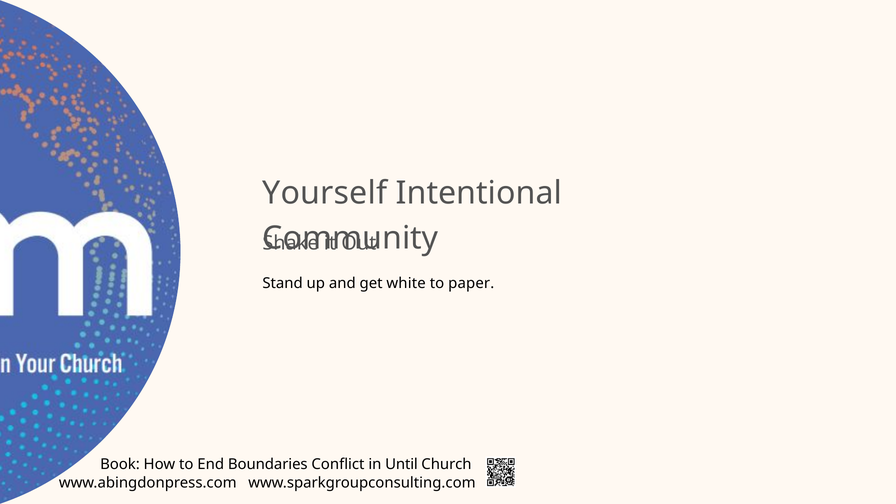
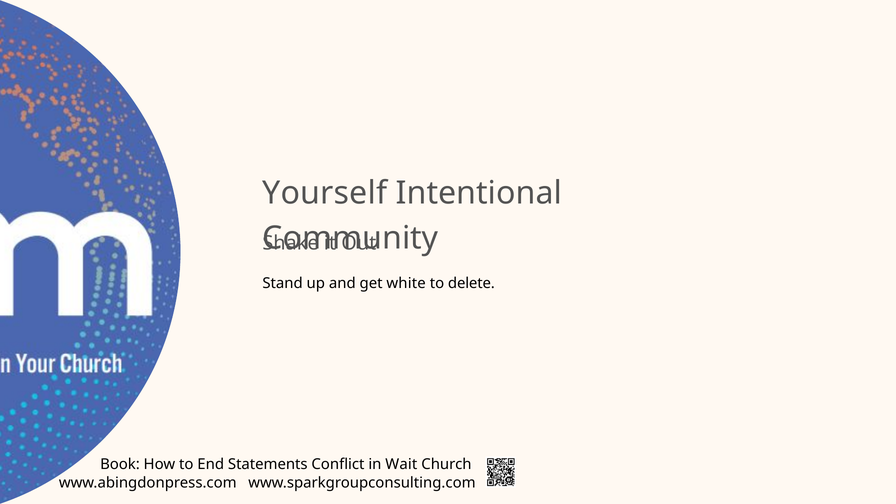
paper: paper -> delete (471, 283)
Boundaries: Boundaries -> Statements (268, 464)
Until: Until -> Wait (401, 464)
